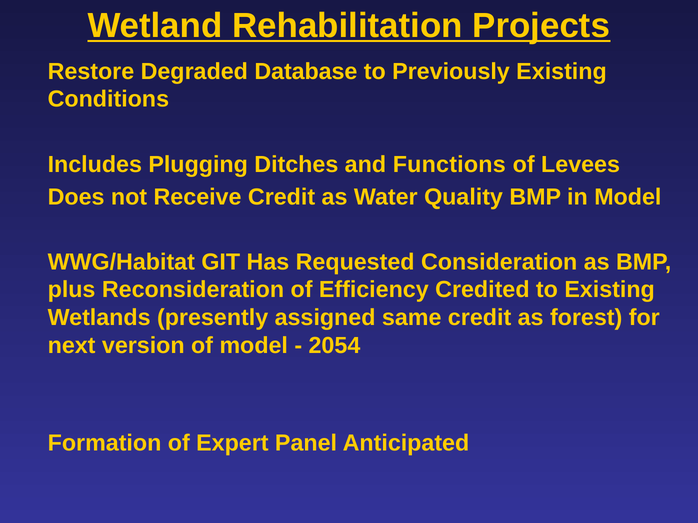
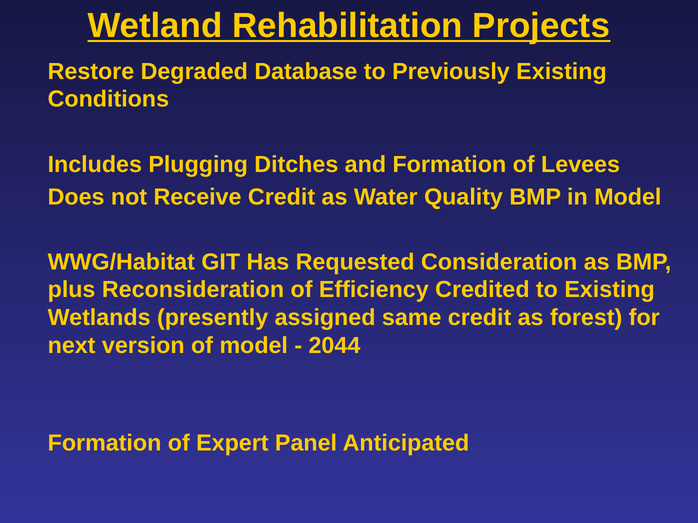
and Functions: Functions -> Formation (449, 164)
2054: 2054 -> 2044 (334, 346)
